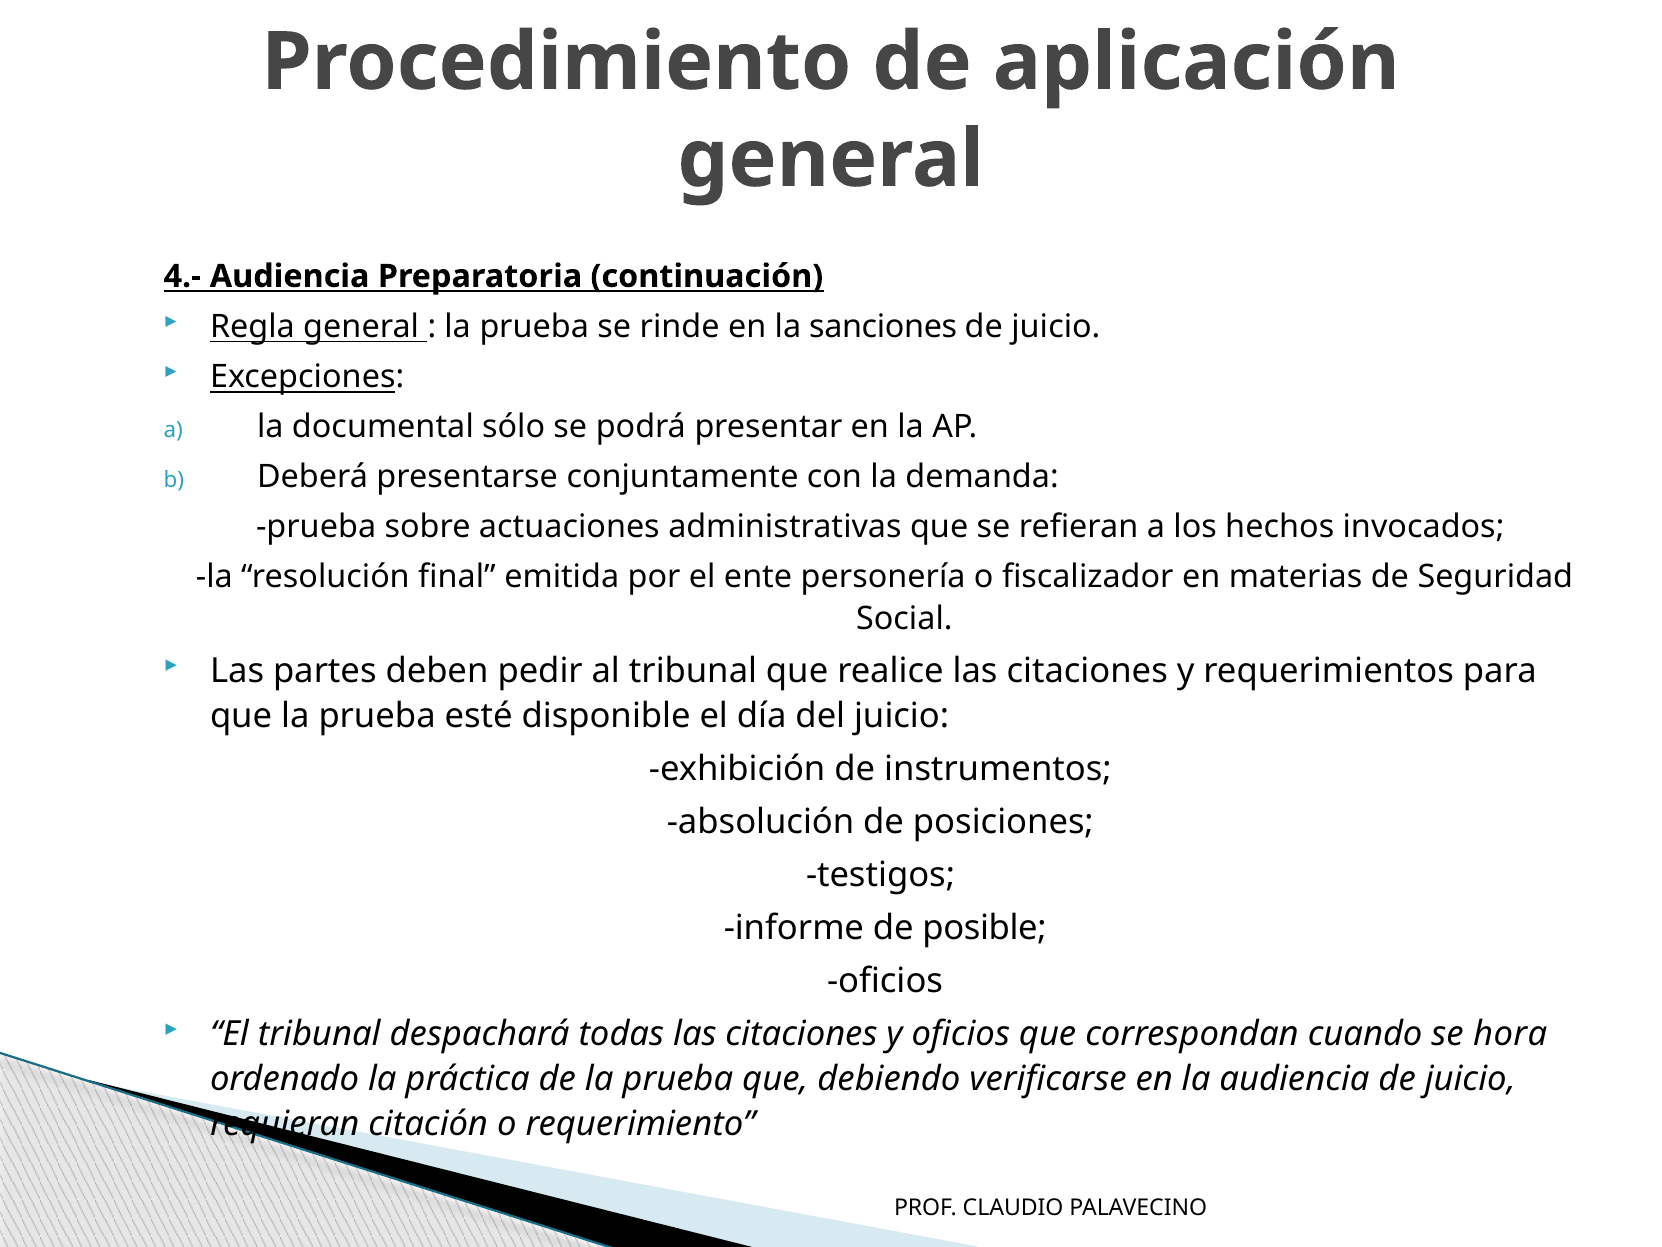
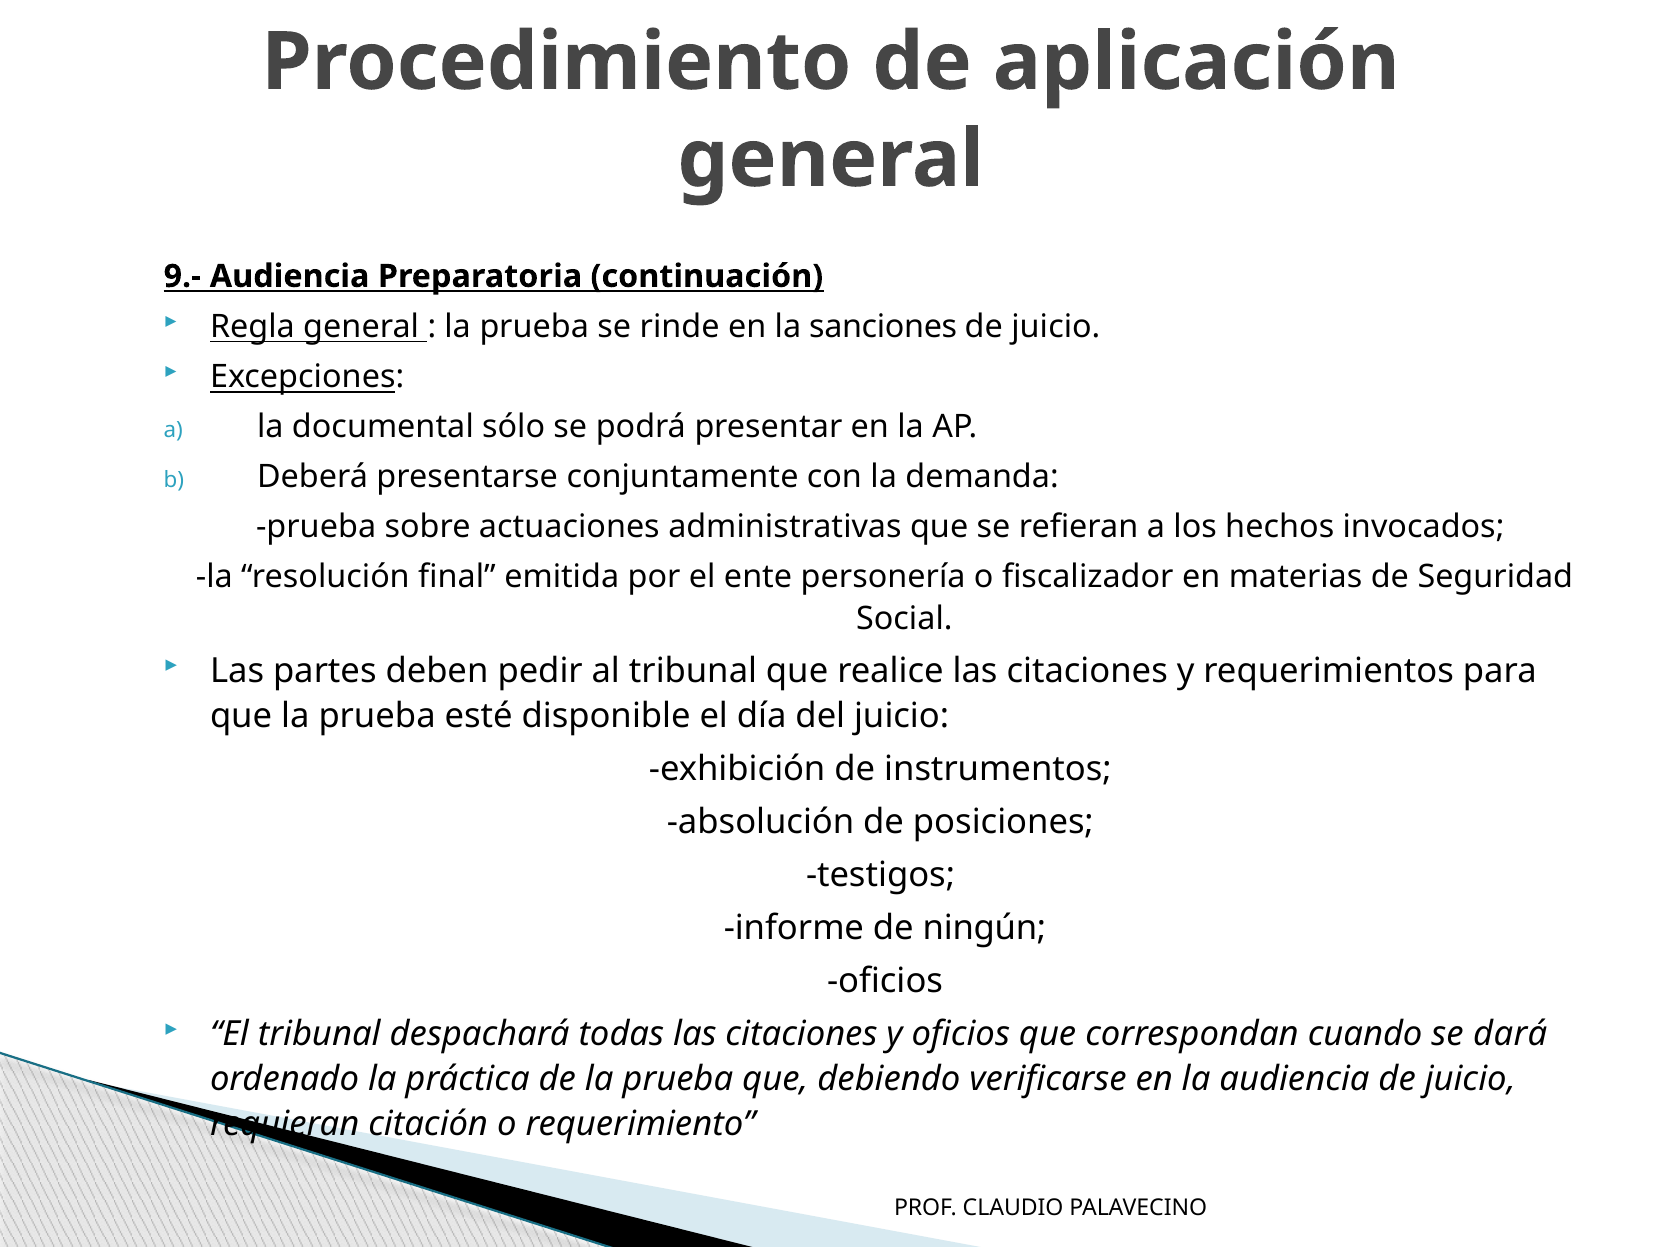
4.-: 4.- -> 9.- (182, 276)
posible: posible -> ningún (984, 928)
hora: hora -> dará (1510, 1034)
